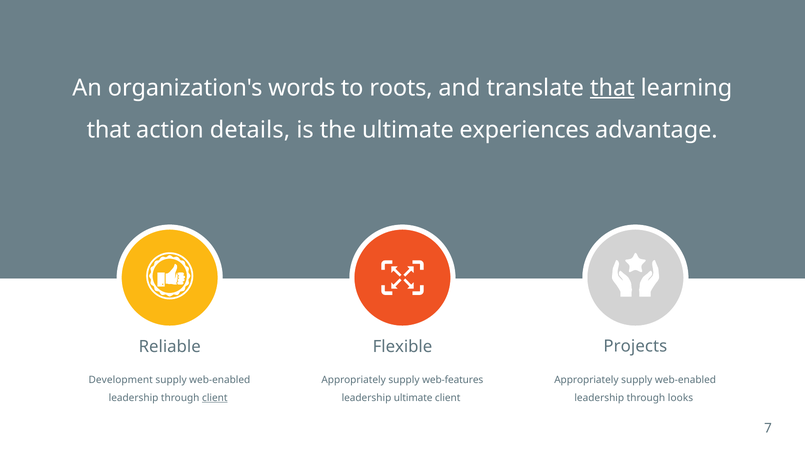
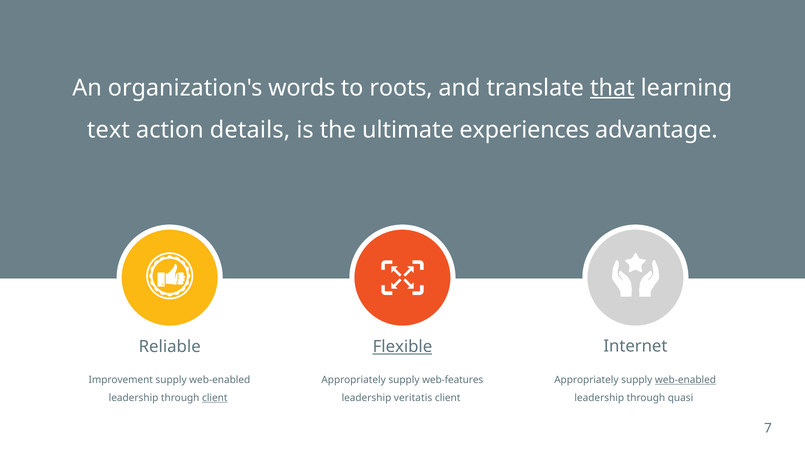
that: that -> text (108, 130)
Flexible underline: none -> present (402, 346)
Projects: Projects -> Internet (635, 346)
Development: Development -> Improvement (121, 380)
web-enabled underline: none -> present (685, 380)
leadership ultimate: ultimate -> veritatis (413, 398)
looks: looks -> quasi (681, 398)
